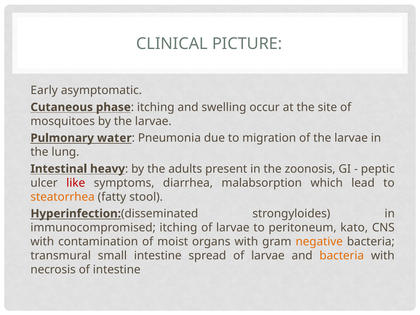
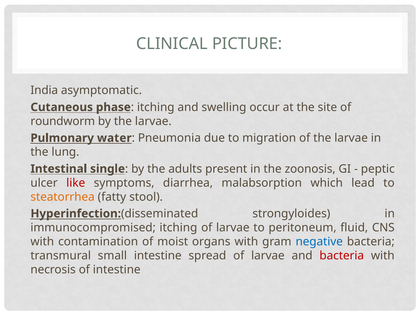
Early: Early -> India (44, 90)
mosquitoes: mosquitoes -> roundworm (63, 121)
heavy: heavy -> single (108, 169)
kato: kato -> fluid (354, 228)
negative colour: orange -> blue (319, 242)
bacteria colour: orange -> red (342, 256)
